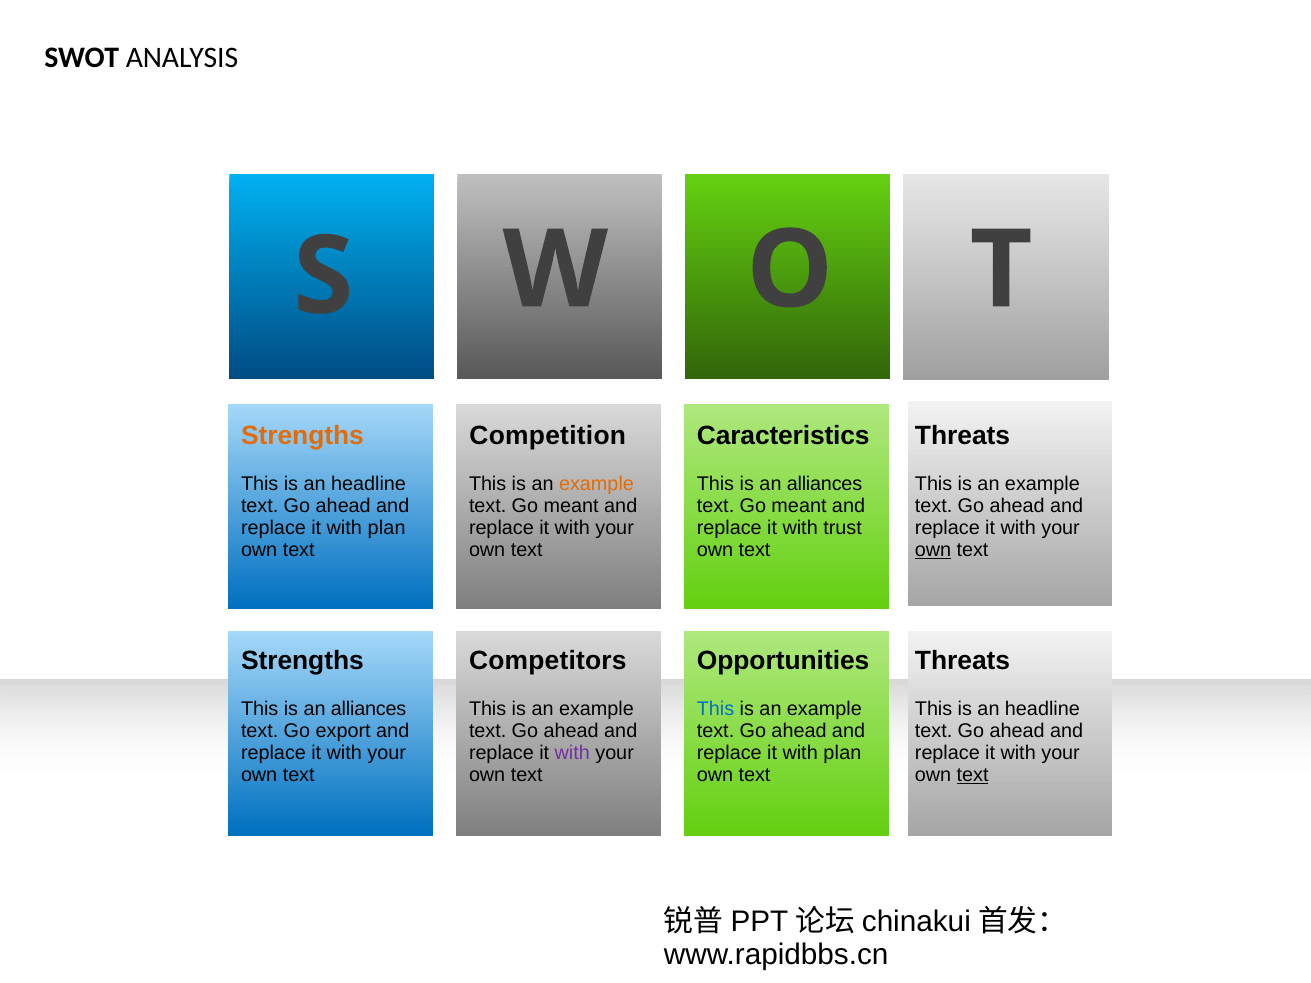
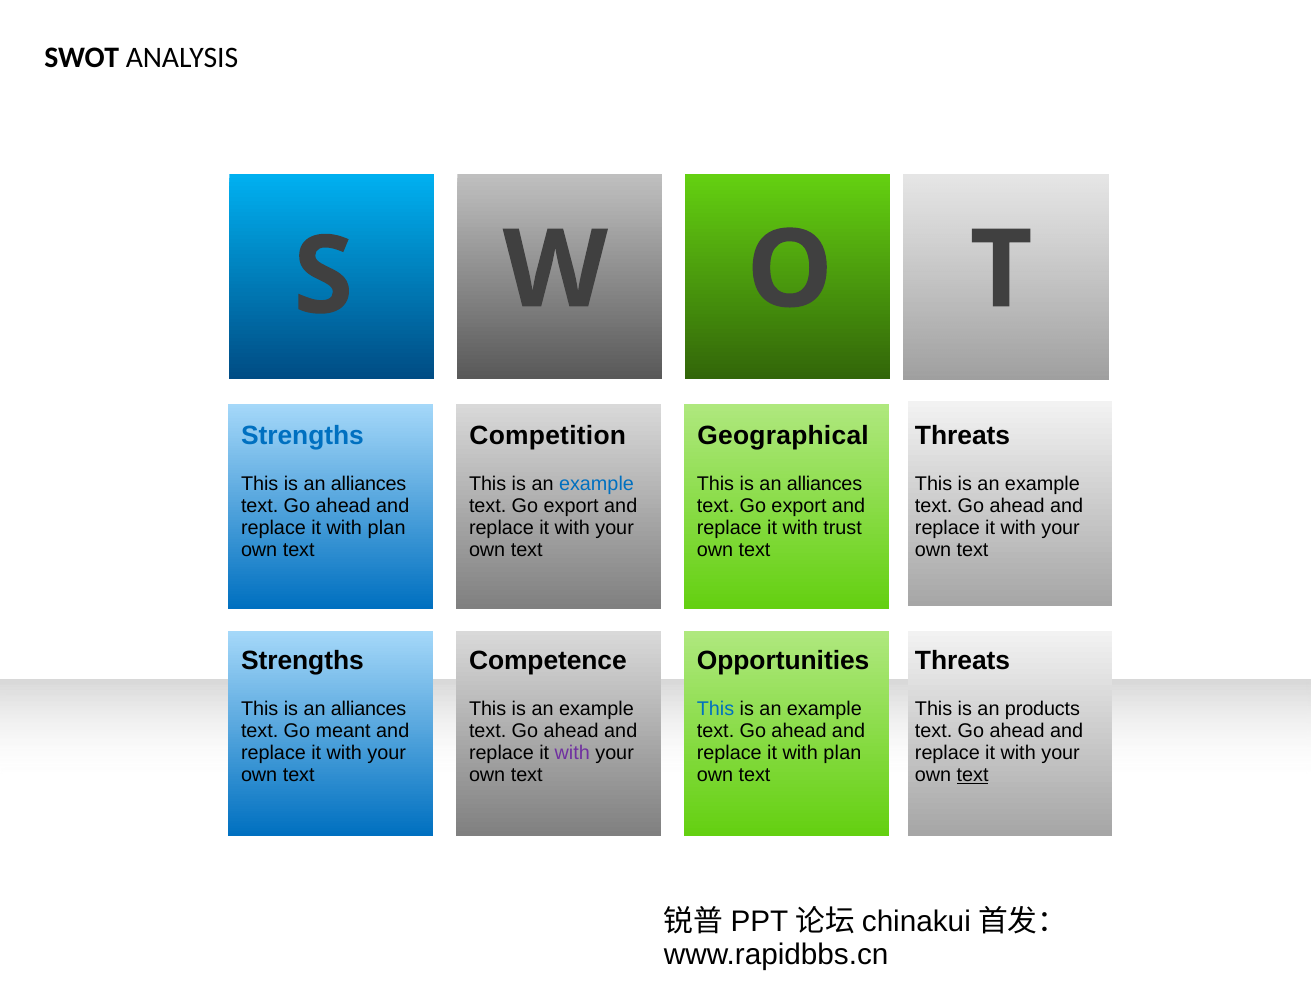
Strengths colour: orange -> blue (302, 436)
Caracteristics: Caracteristics -> Geographical (783, 436)
headline: headline -> alliances (369, 484)
example colour: orange -> blue (596, 484)
meant: meant -> export (571, 506)
meant: meant -> export (799, 506)
own underline: present -> none (933, 550)
Competitors: Competitors -> Competence (548, 661)
headline: headline -> products (1042, 709)
export: export -> meant (343, 731)
